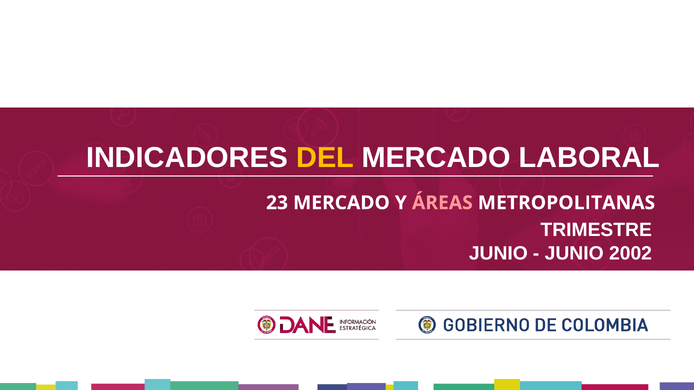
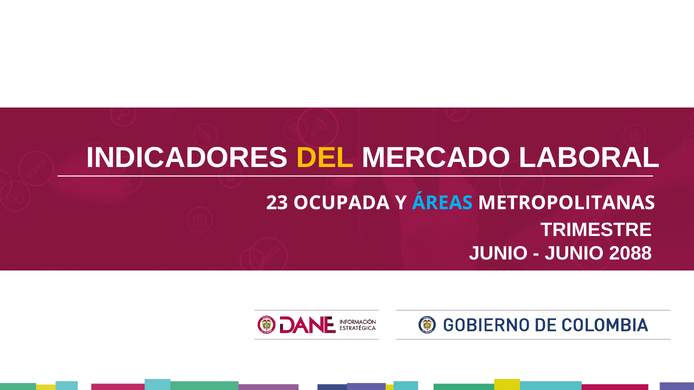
23 MERCADO: MERCADO -> OCUPADA (341, 203)
ÁREAS colour: pink -> light blue (442, 203)
2002: 2002 -> 2088 (630, 253)
